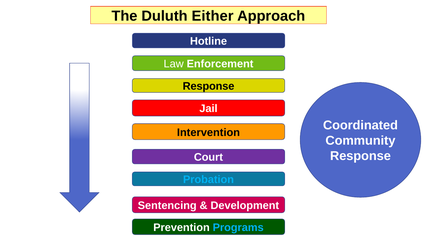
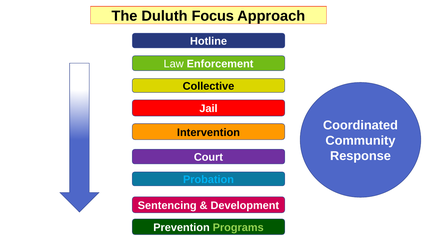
Either: Either -> Focus (213, 16)
Response: Response -> Collective (208, 86)
Programs colour: light blue -> light green (238, 227)
